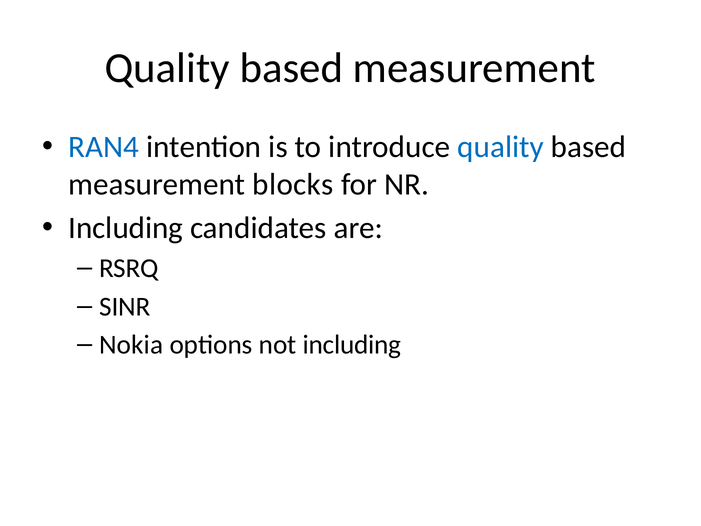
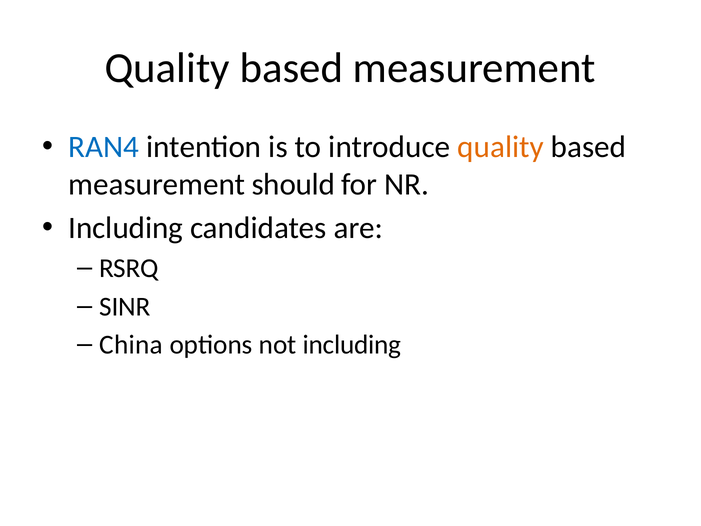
quality colour: blue -> orange (501, 147)
blocks: blocks -> should (293, 184)
Nokia: Nokia -> China (131, 345)
